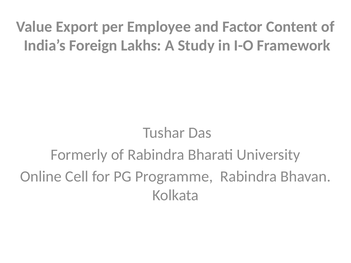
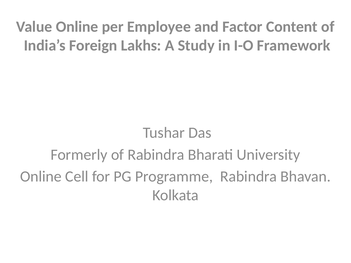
Value Export: Export -> Online (77, 27)
